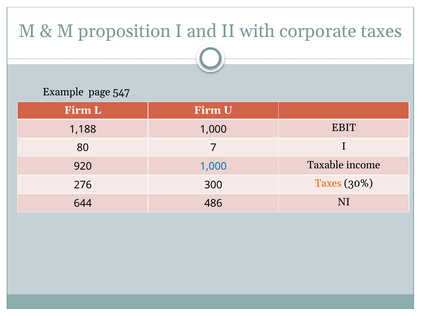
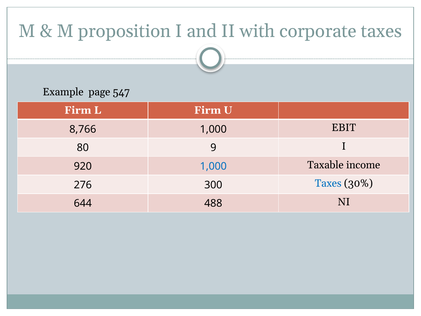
1,188: 1,188 -> 8,766 (83, 129)
7: 7 -> 9 (213, 148)
Taxes colour: orange -> blue (328, 183)
486: 486 -> 488 (213, 203)
